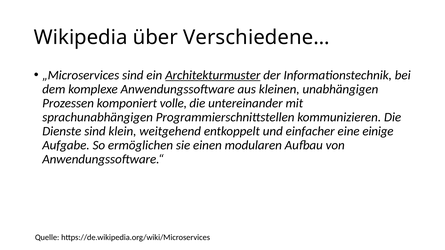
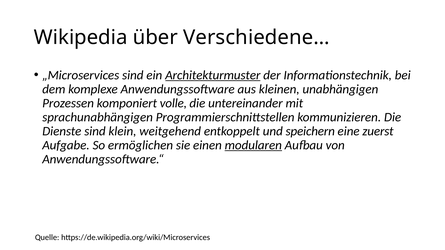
einfacher: einfacher -> speichern (310, 131)
einige: einige -> zuerst (378, 131)
modularen underline: none -> present (253, 145)
